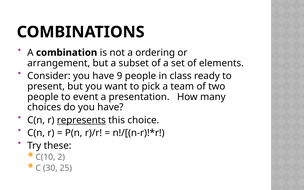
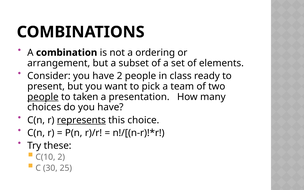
have 9: 9 -> 2 (120, 76)
people underline: none -> present (43, 97)
event: event -> taken (86, 97)
